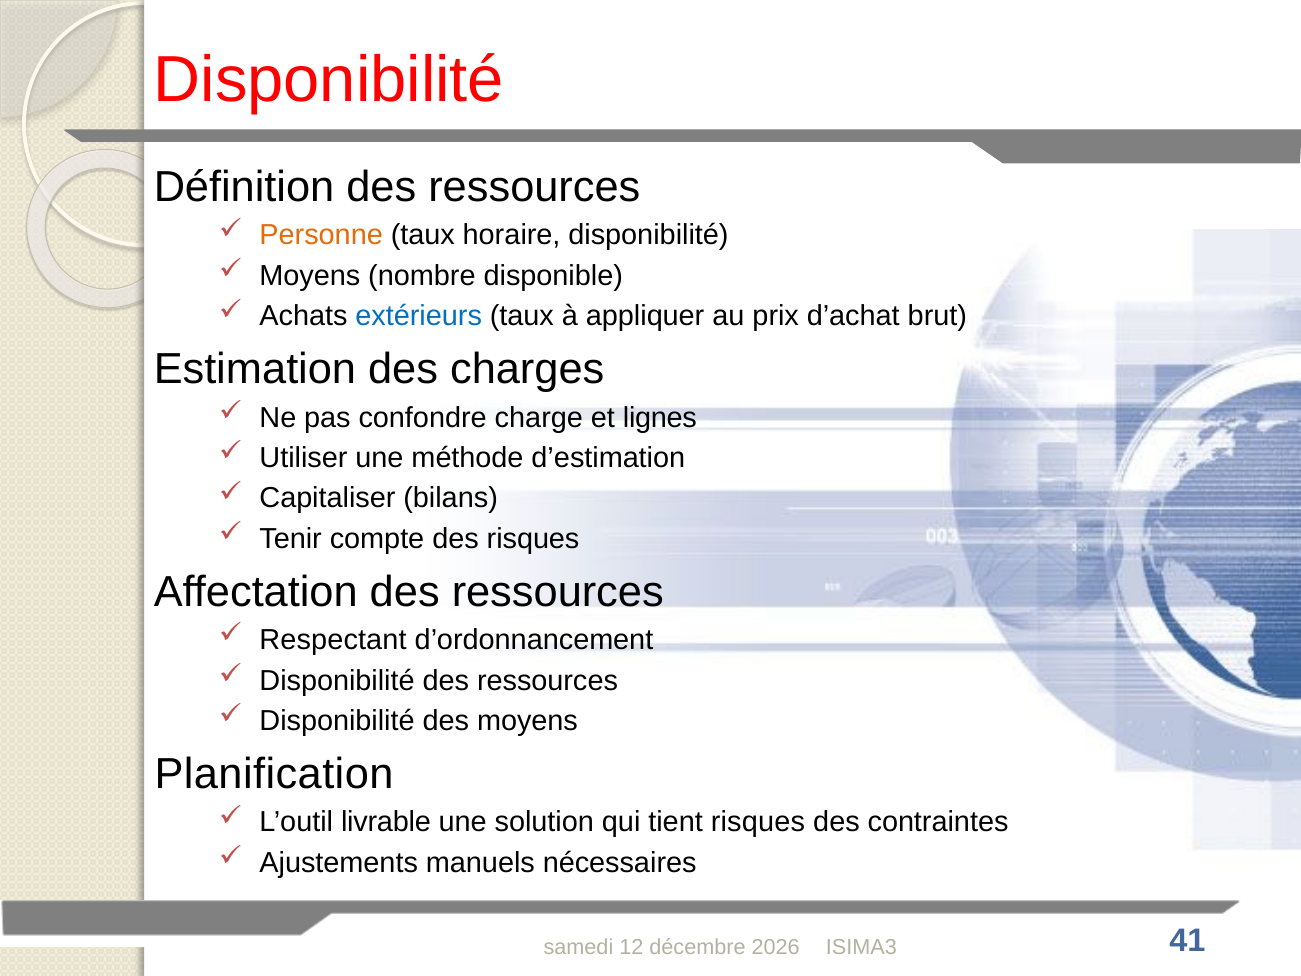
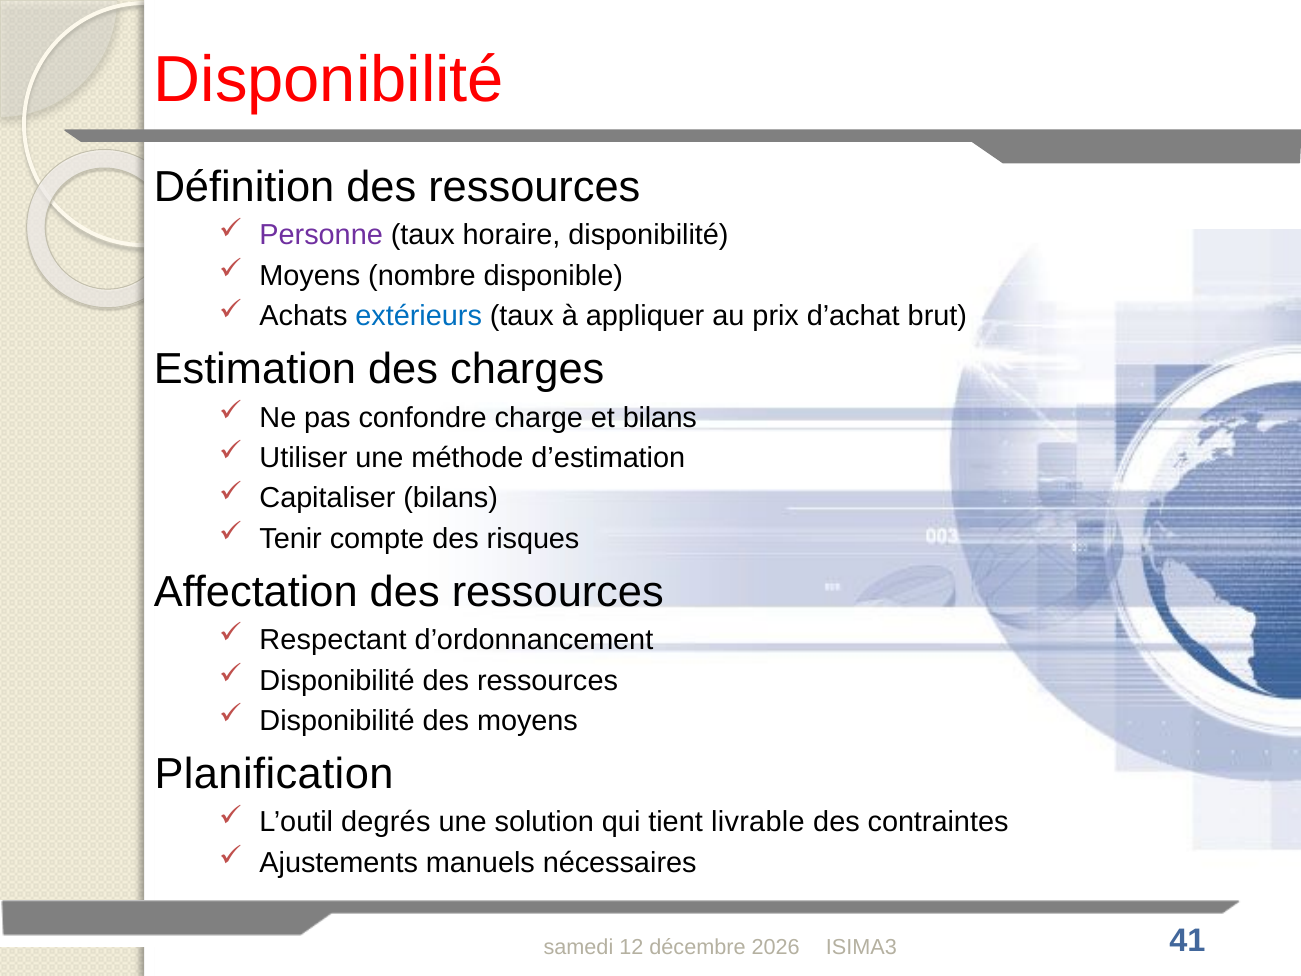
Personne colour: orange -> purple (321, 235)
et lignes: lignes -> bilans (660, 417)
livrable: livrable -> degrés (386, 822)
tient risques: risques -> livrable (758, 822)
